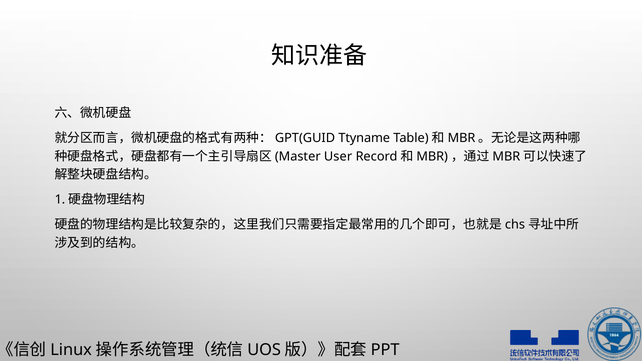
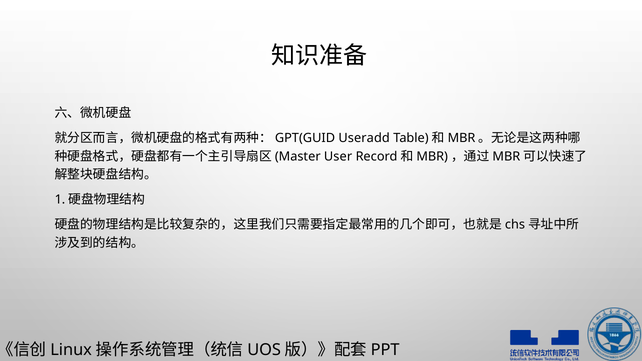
Ttyname: Ttyname -> Useradd (364, 138)
